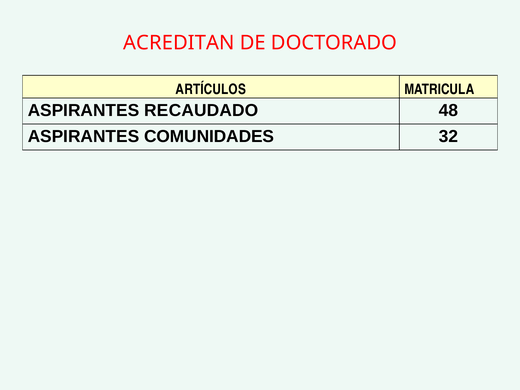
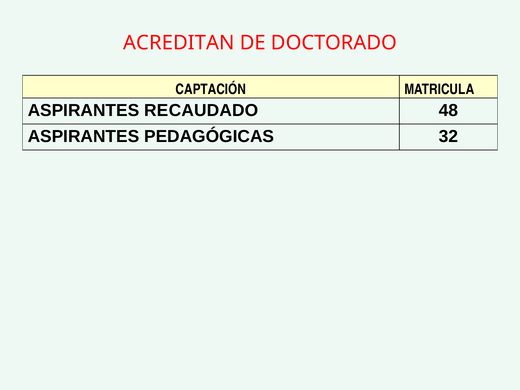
ARTÍCULOS: ARTÍCULOS -> CAPTACIÓN (211, 89)
COMUNIDADES: COMUNIDADES -> PEDAGÓGICAS (209, 137)
